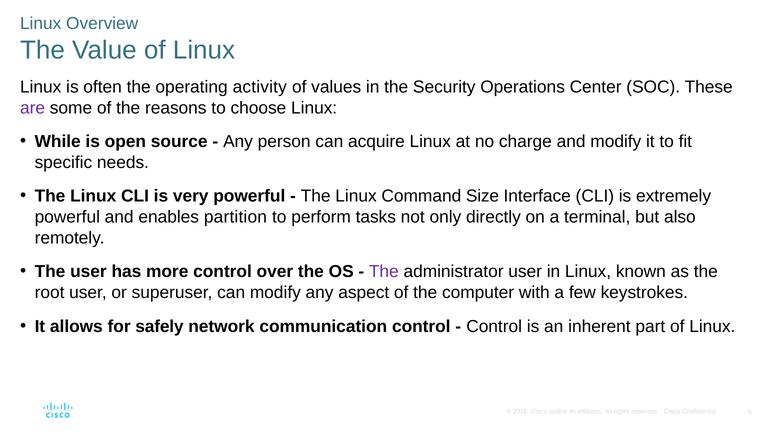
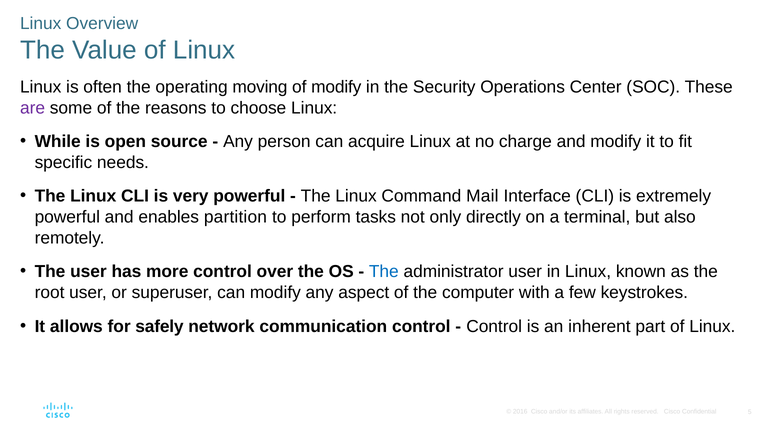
activity: activity -> moving (260, 87)
of values: values -> modify (336, 87)
Size: Size -> Mail (482, 196)
The colour: purple -> blue (384, 272)
